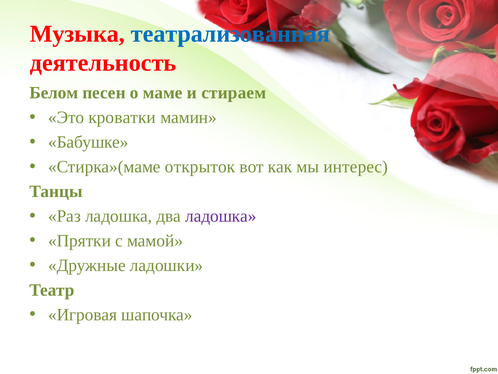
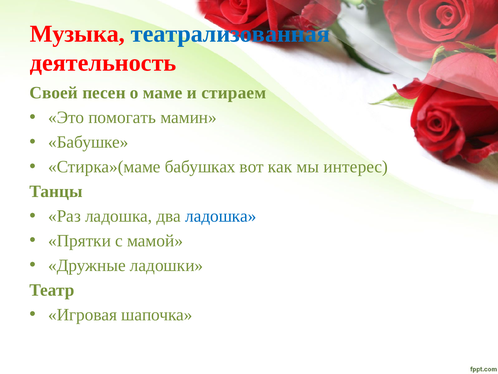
Белом: Белом -> Своей (54, 93)
кроватки: кроватки -> помогать (122, 117)
открыток: открыток -> бабушках (200, 167)
ладошка colour: purple -> blue (221, 216)
